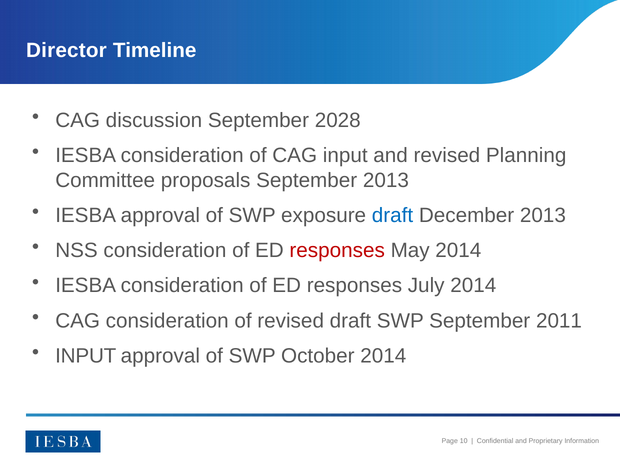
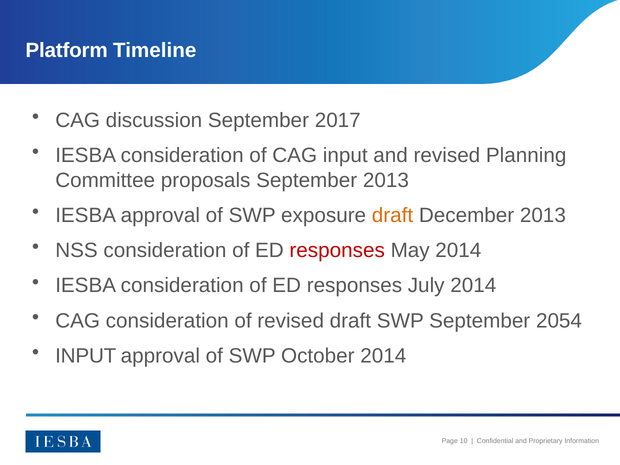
Director: Director -> Platform (67, 51)
2028: 2028 -> 2017 (338, 120)
draft colour: blue -> orange (392, 215)
2011: 2011 -> 2054 (559, 321)
